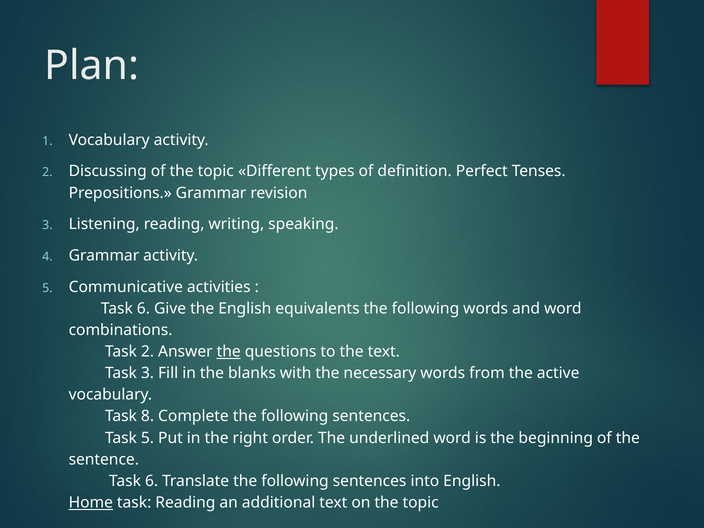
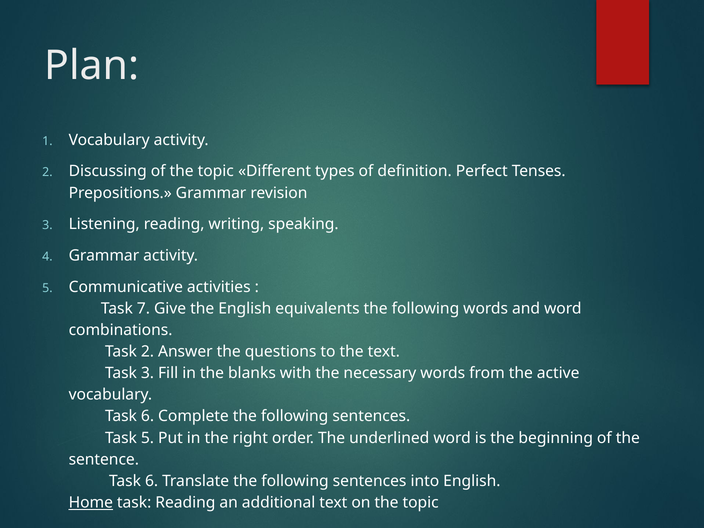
6: 6 -> 7 (143, 309)
the underline: present -> none (229, 352)
8: 8 -> 6 (148, 416)
